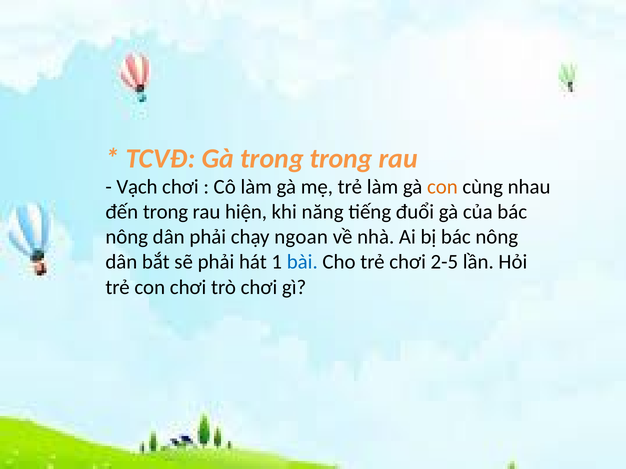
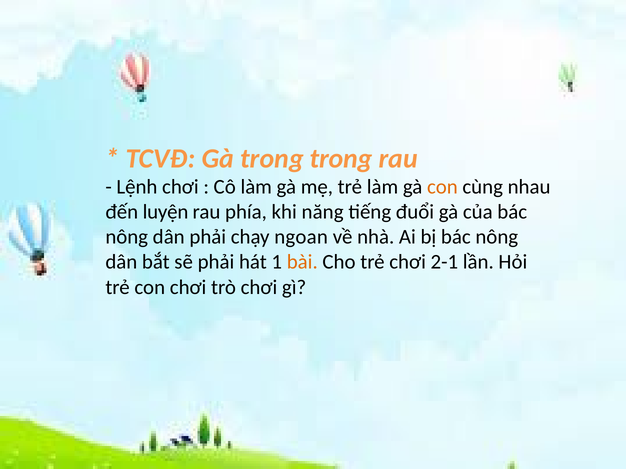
Vạch: Vạch -> Lệnh (137, 187)
đến trong: trong -> luyện (166, 212)
hiện: hiện -> phía (246, 212)
bài colour: blue -> orange (302, 262)
2-5: 2-5 -> 2-1 (444, 262)
